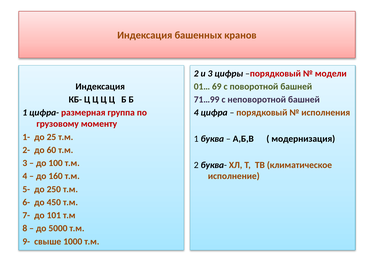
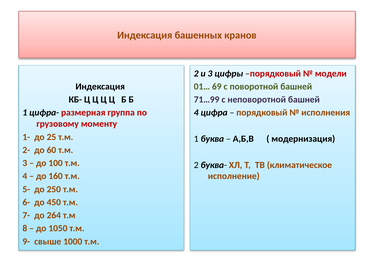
101: 101 -> 264 (54, 216)
5000: 5000 -> 1050 (58, 229)
